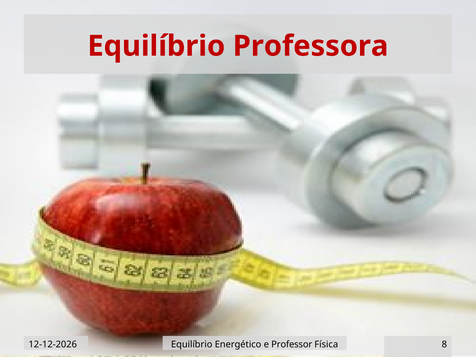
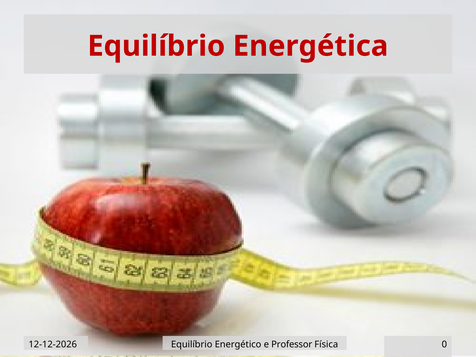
Professora: Professora -> Energética (311, 46)
8: 8 -> 0 (444, 345)
